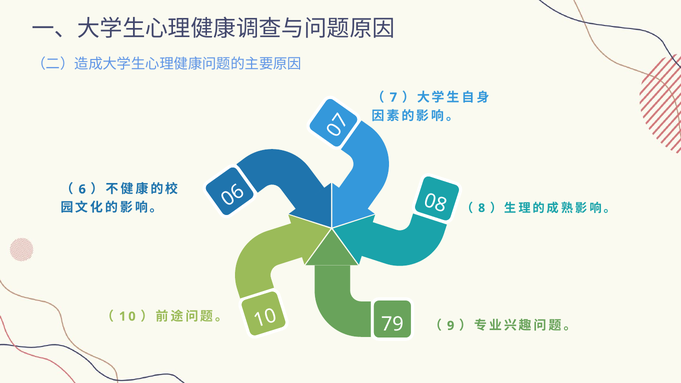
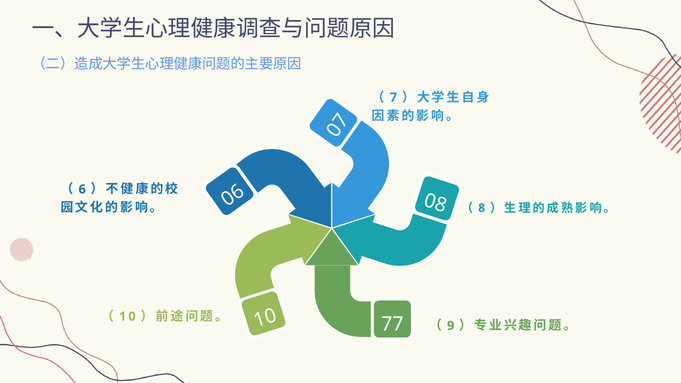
79: 79 -> 77 (392, 324)
